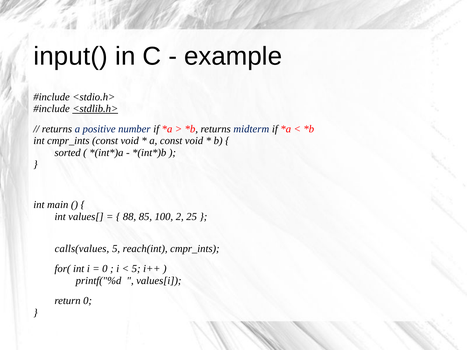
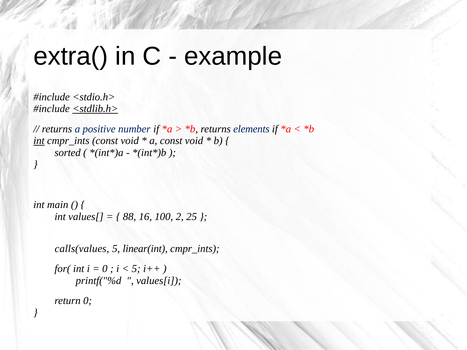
input(: input( -> extra( (71, 56)
midterm: midterm -> elements (251, 129)
int underline: none -> present (39, 141)
85: 85 -> 16 (145, 217)
reach(int: reach(int -> linear(int (145, 249)
